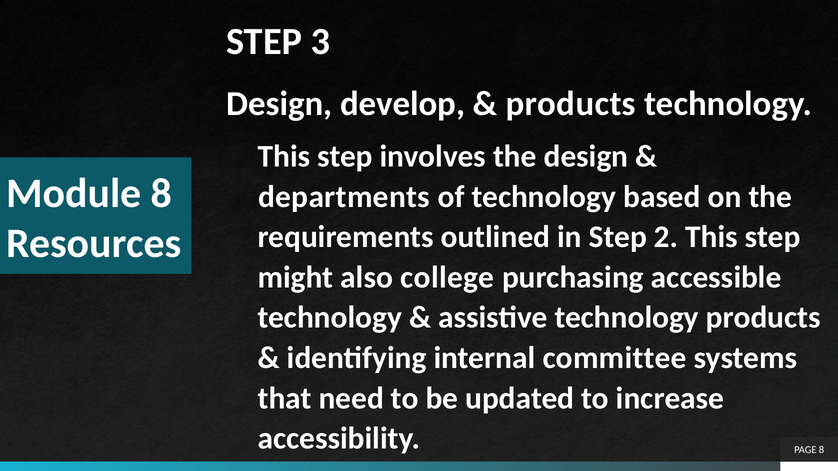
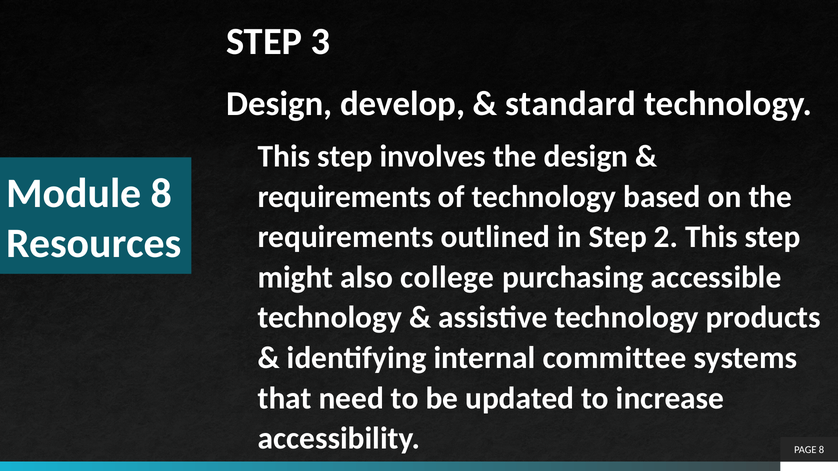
products: products -> standard (571, 104)
departments: departments -> requirements (344, 197)
